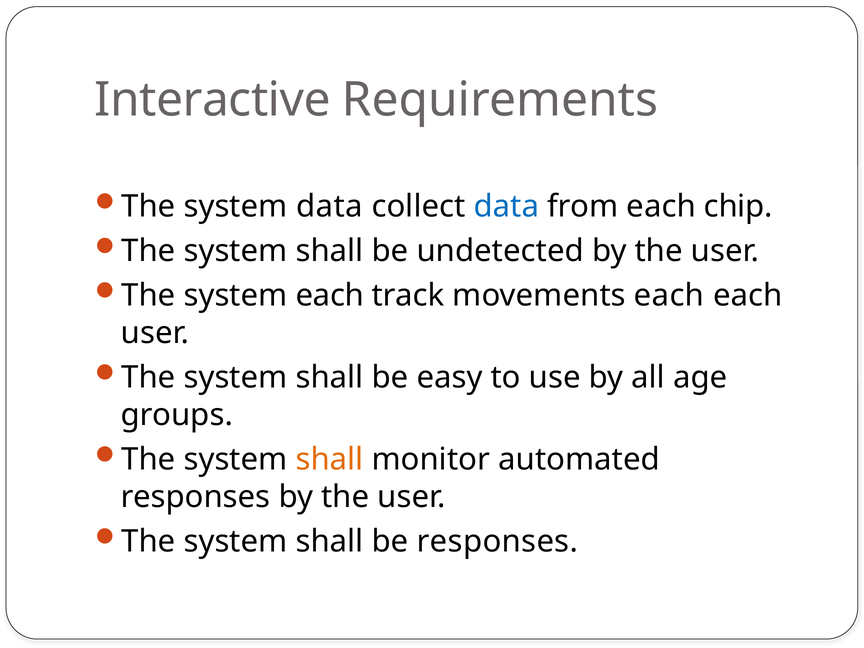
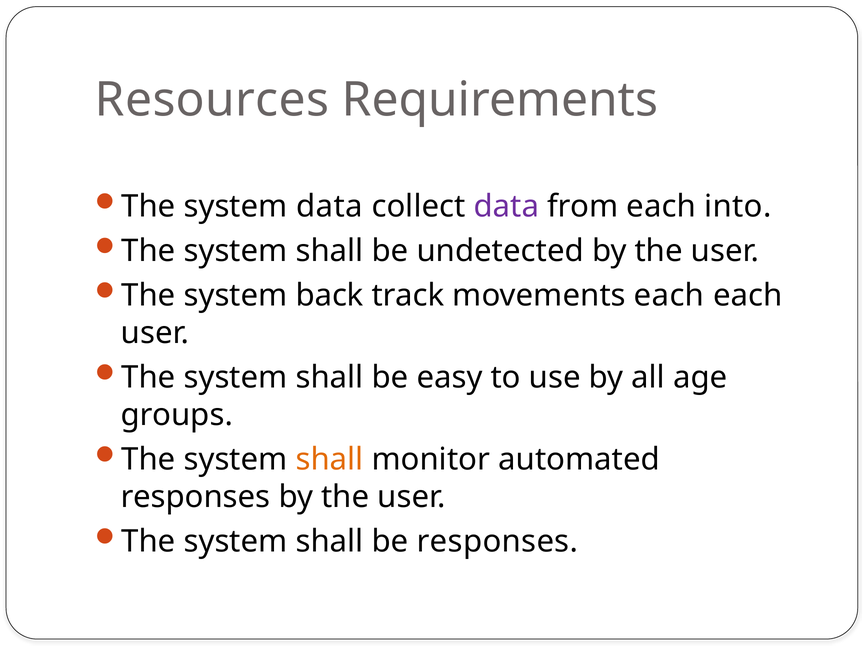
Interactive: Interactive -> Resources (212, 100)
data colour: blue -> purple (506, 207)
chip: chip -> into (738, 207)
system each: each -> back (330, 296)
